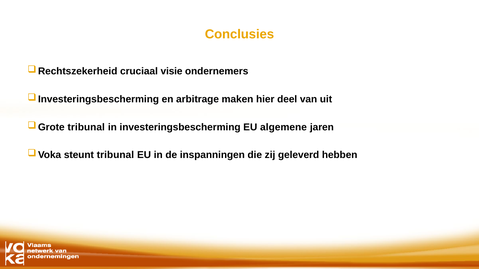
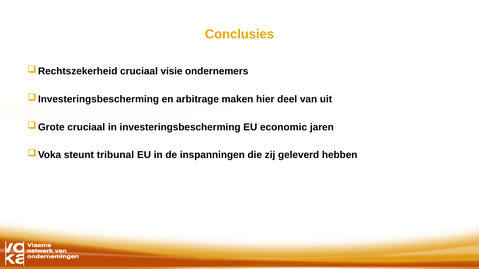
tribunal: tribunal -> cruciaal (86, 127)
algemene: algemene -> economic (284, 127)
